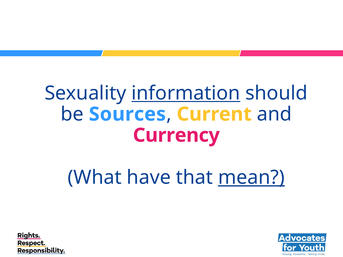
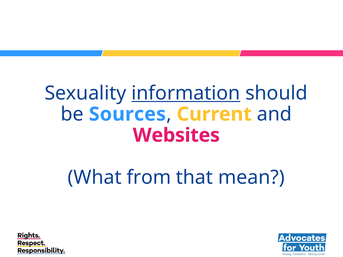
Currency: Currency -> Websites (176, 135)
have: have -> from (149, 178)
mean underline: present -> none (251, 178)
